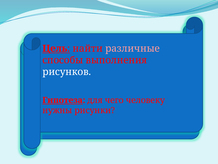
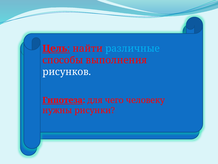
различные colour: pink -> light blue (133, 48)
